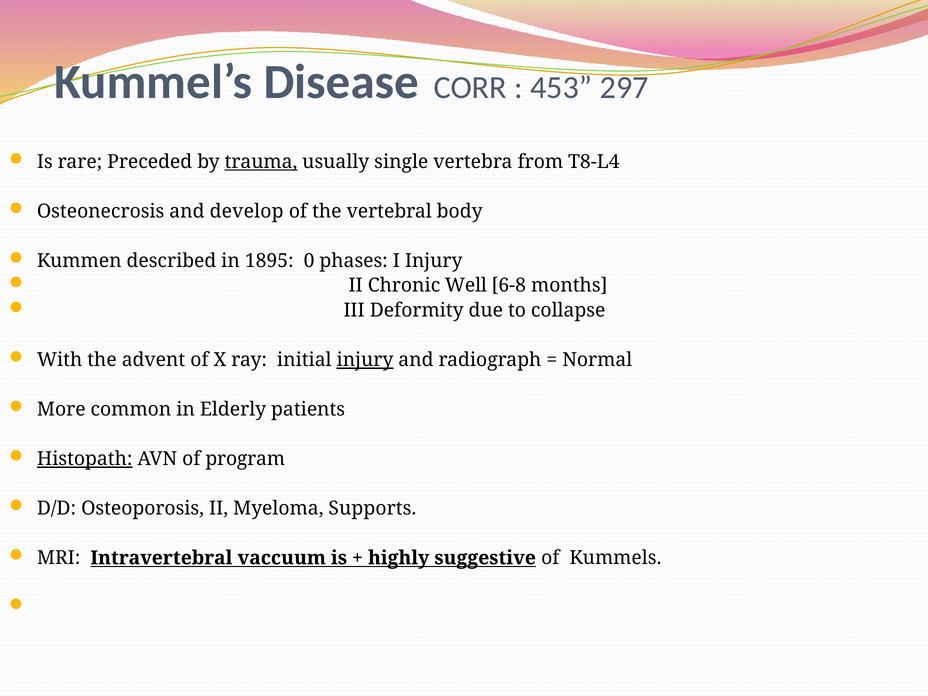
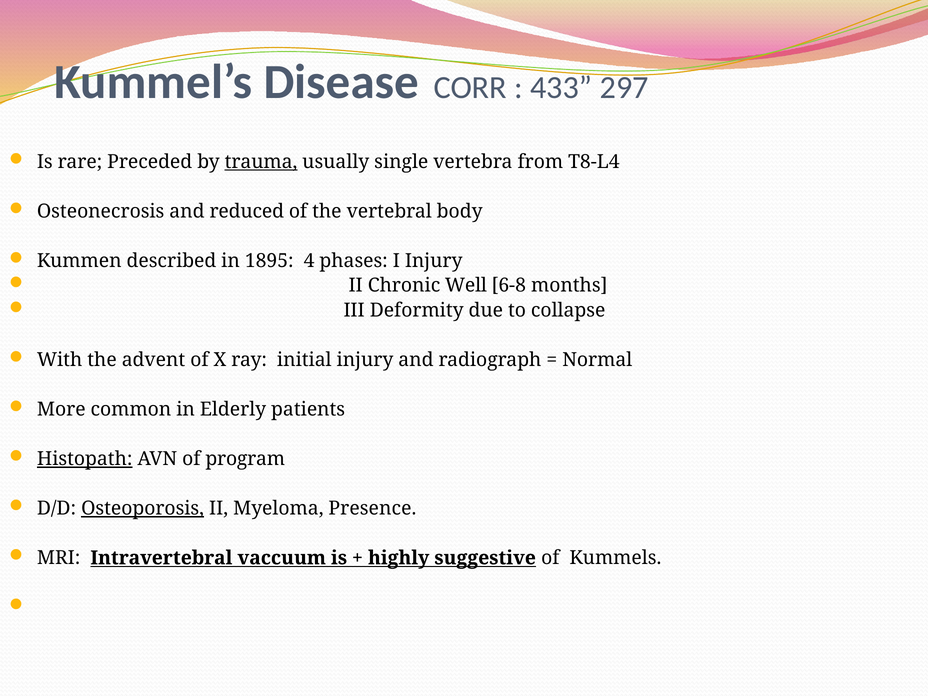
453: 453 -> 433 (561, 88)
develop: develop -> reduced (247, 211)
0: 0 -> 4 (309, 261)
injury underline: present -> none (365, 360)
Osteoporosis underline: none -> present (143, 508)
Supports: Supports -> Presence (372, 508)
